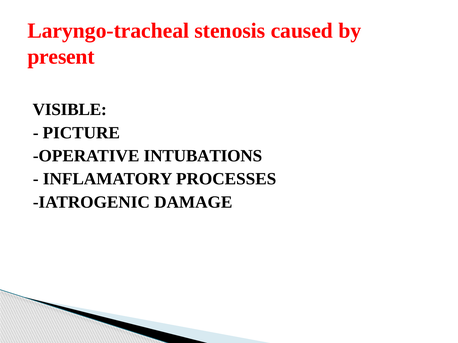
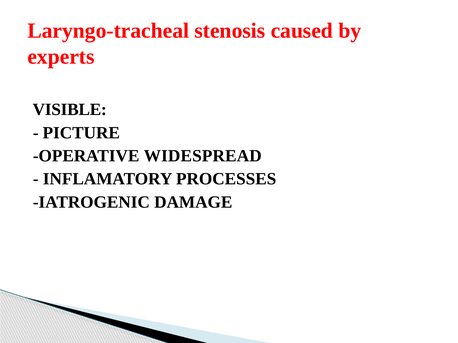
present: present -> experts (61, 57)
INTUBATIONS: INTUBATIONS -> WIDESPREAD (203, 156)
